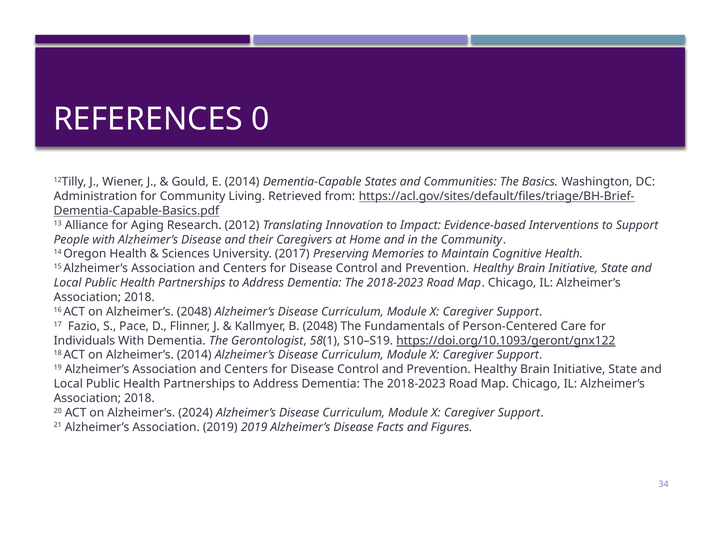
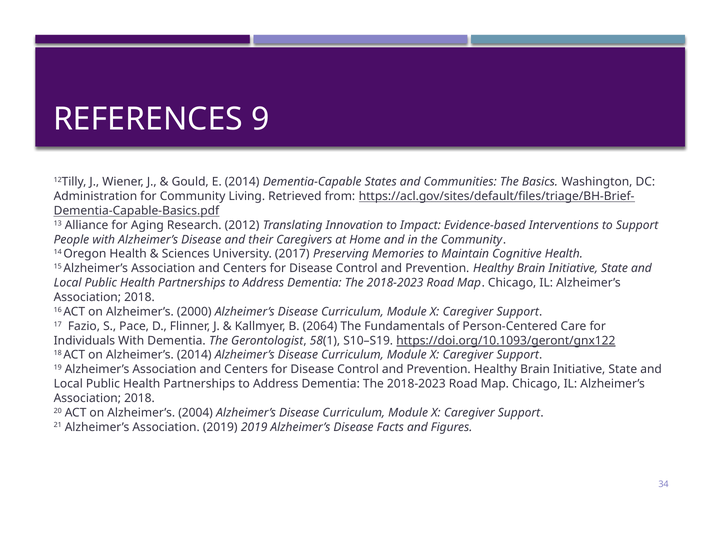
0: 0 -> 9 (260, 119)
Alzheimer’s 2048: 2048 -> 2000 (194, 312)
B 2048: 2048 -> 2064 (320, 326)
2024: 2024 -> 2004 (196, 413)
